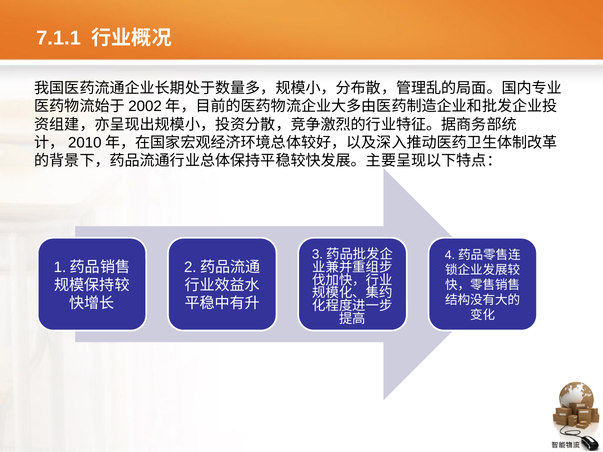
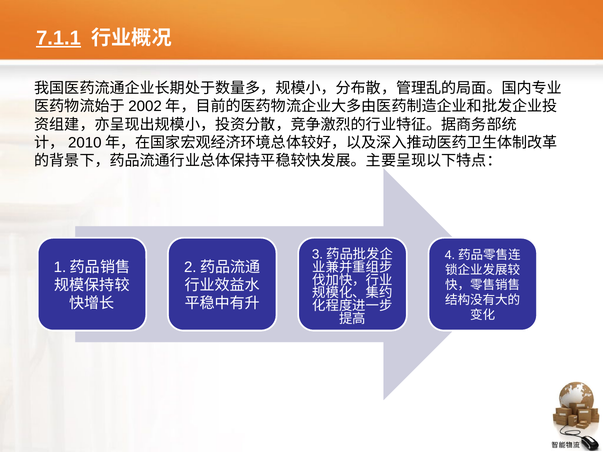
7.1.1 underline: none -> present (59, 38)
